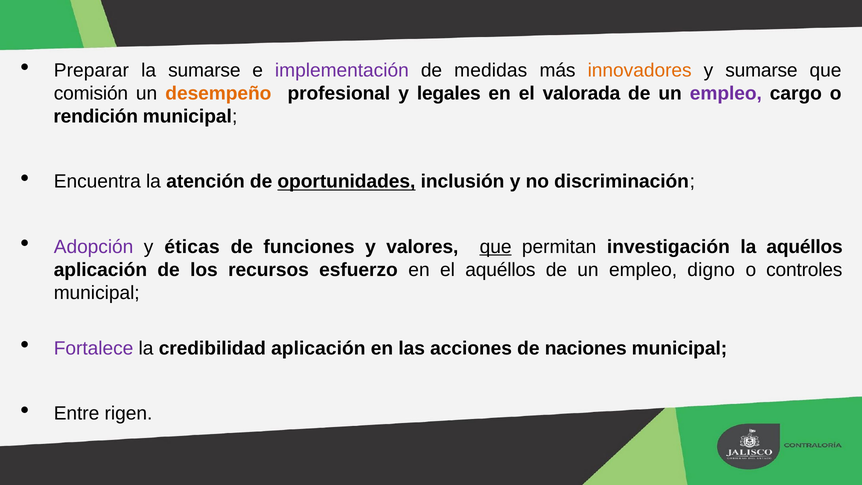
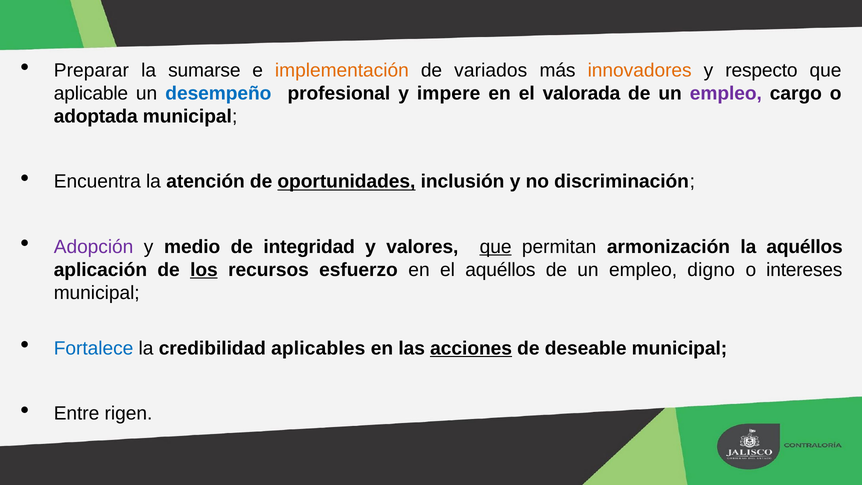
implementación colour: purple -> orange (342, 71)
medidas: medidas -> variados (491, 71)
y sumarse: sumarse -> respecto (761, 71)
comisión: comisión -> aplicable (91, 94)
desempeño colour: orange -> blue (218, 94)
legales: legales -> impere (449, 94)
rendición: rendición -> adoptada (96, 117)
éticas: éticas -> medio (192, 247)
funciones: funciones -> integridad (309, 247)
investigación: investigación -> armonización (668, 247)
los underline: none -> present (204, 270)
controles: controles -> intereses (804, 270)
Fortalece colour: purple -> blue (94, 348)
credibilidad aplicación: aplicación -> aplicables (318, 348)
acciones underline: none -> present (471, 348)
naciones: naciones -> deseable (586, 348)
